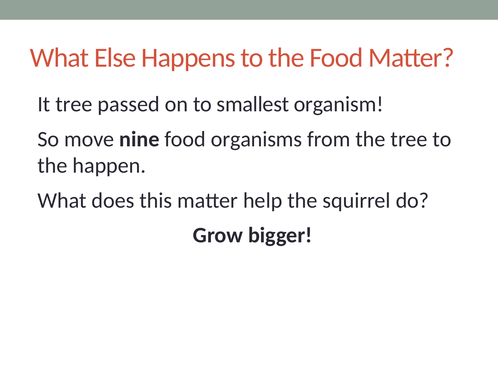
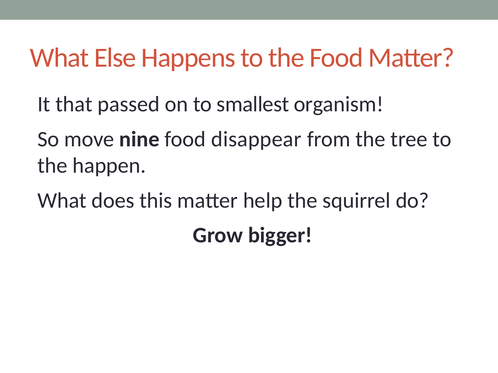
It tree: tree -> that (74, 104)
organisms: organisms -> disappear (256, 139)
